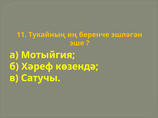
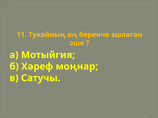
көзендә: көзендә -> моңнар (77, 67)
